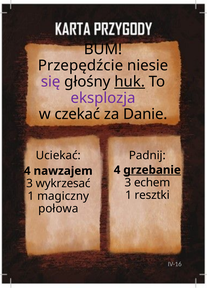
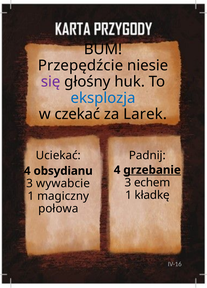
huk underline: present -> none (130, 82)
eksplozja colour: purple -> blue (103, 98)
Danie: Danie -> Larek (145, 114)
nawzajem: nawzajem -> obsydianu (63, 171)
wykrzesać: wykrzesać -> wywabcie (63, 183)
resztki: resztki -> kładkę (152, 195)
